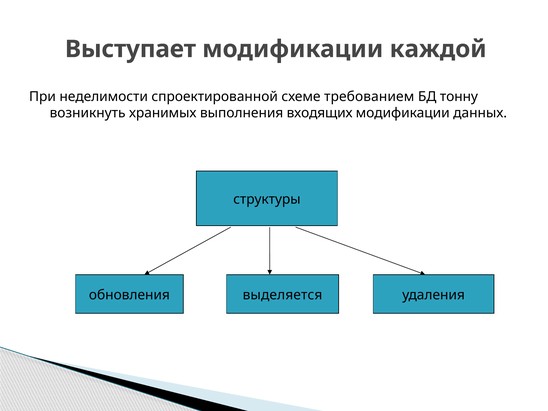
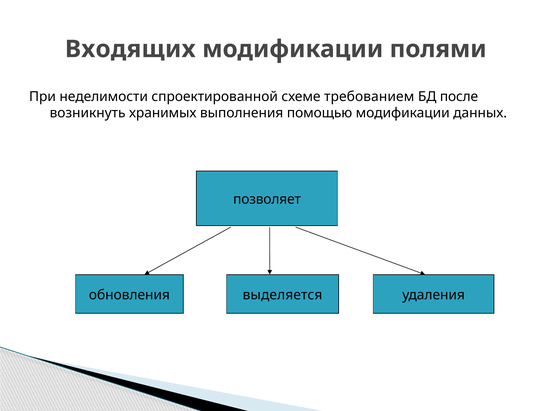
Выступает: Выступает -> Входящих (130, 49)
каждой: каждой -> полями (438, 49)
тонну: тонну -> после (459, 97)
входящих: входящих -> помощью (320, 113)
структуры: структуры -> позволяет (267, 199)
